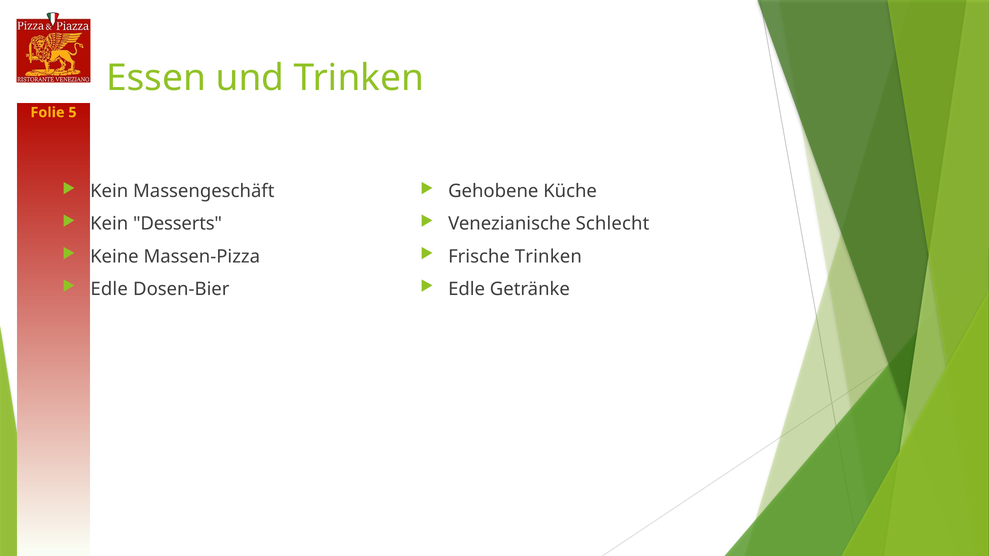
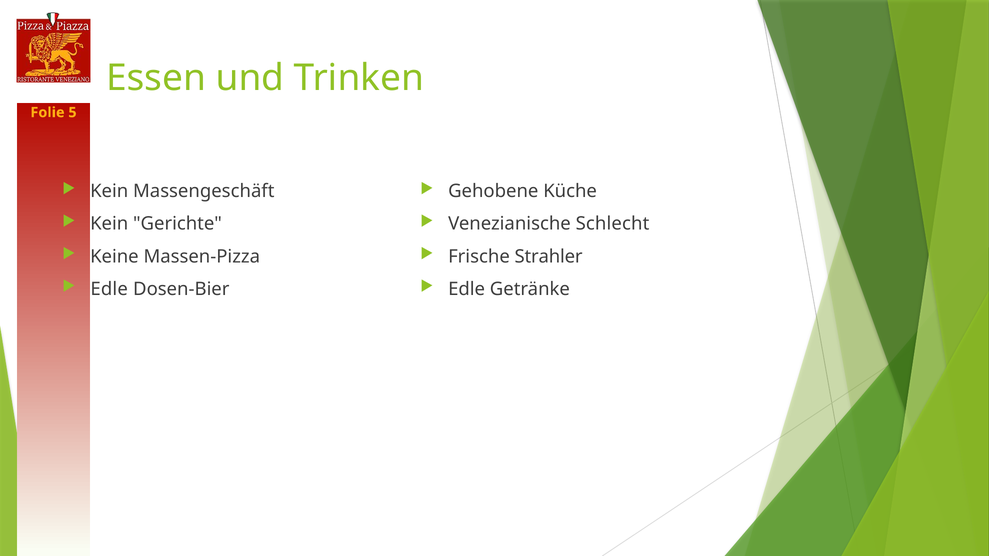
Desserts: Desserts -> Gerichte (177, 224)
Frische Trinken: Trinken -> Strahler (549, 257)
